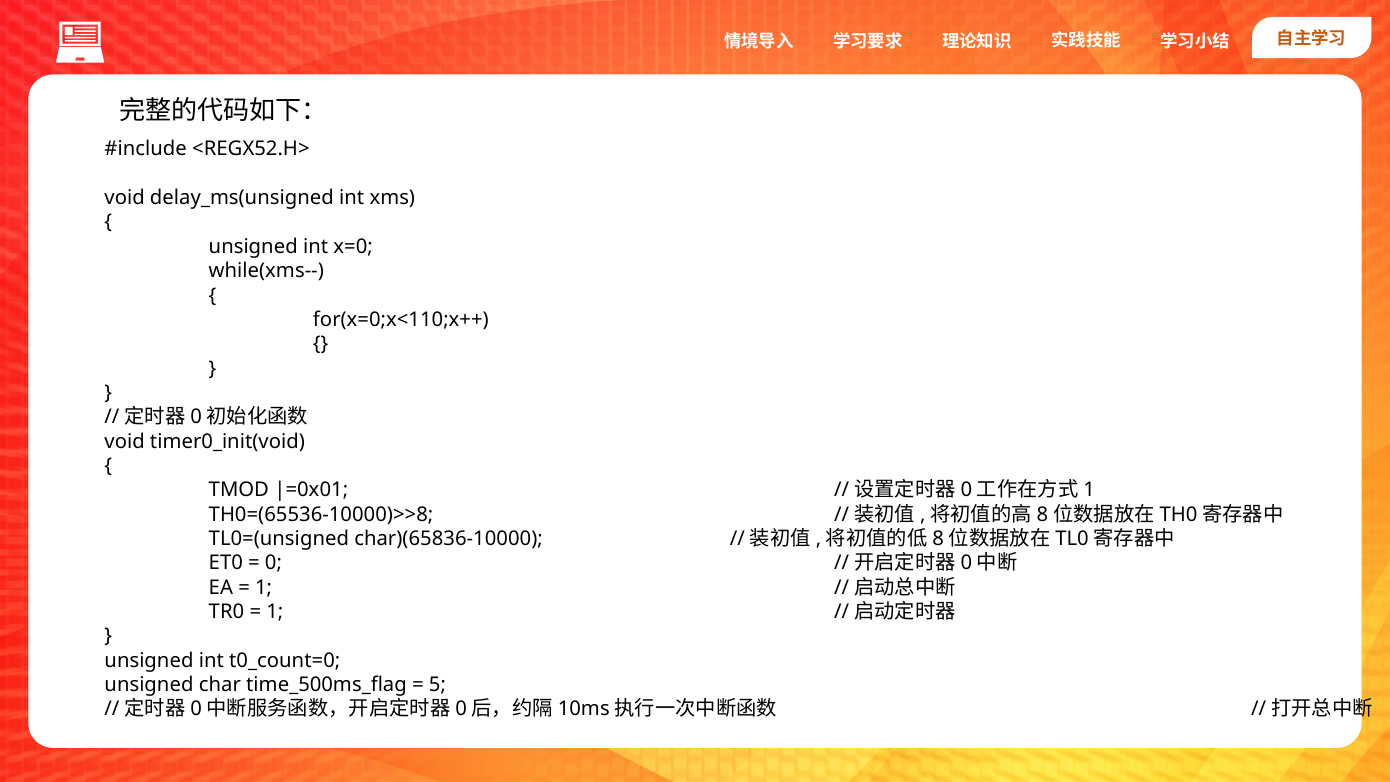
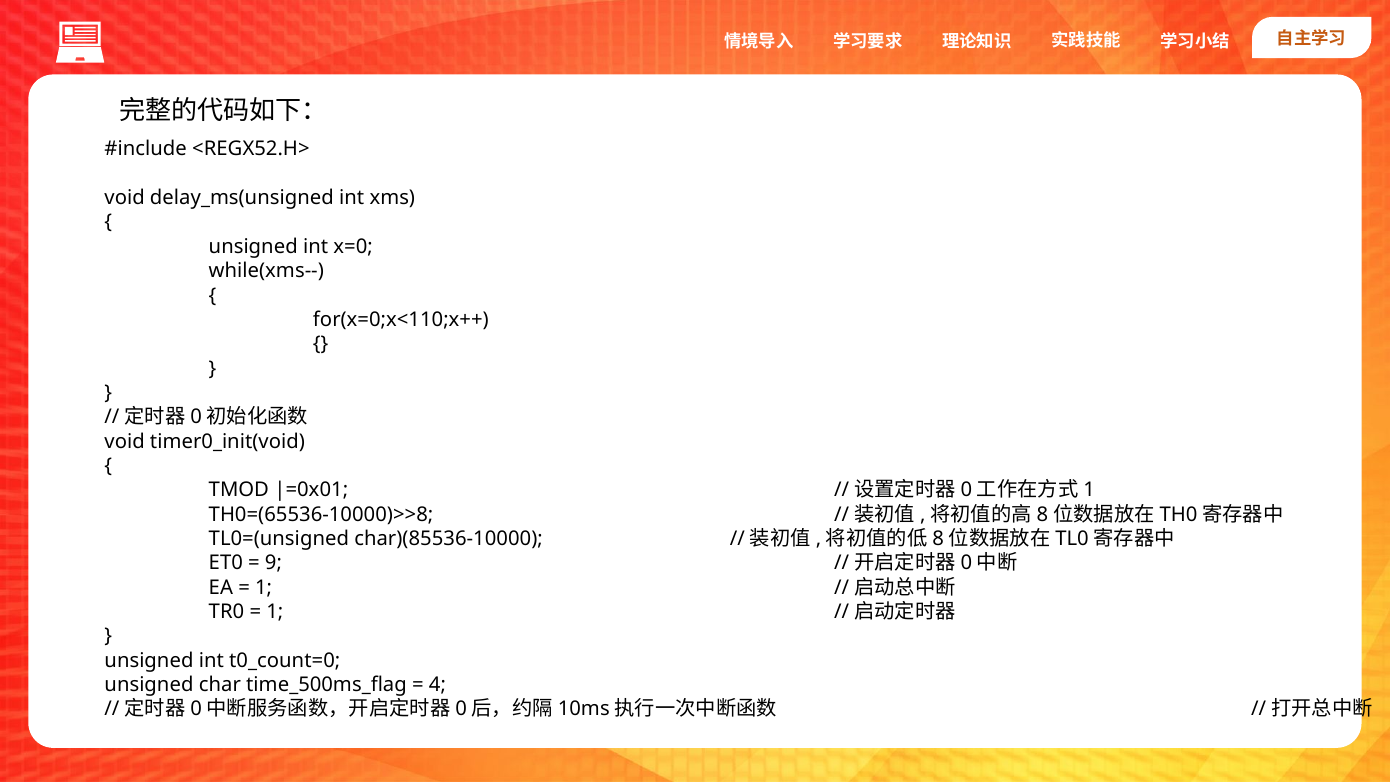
char)(65836-10000: char)(65836-10000 -> char)(85536-10000 (449, 539)
0: 0 -> 9 (274, 563)
5: 5 -> 4 (438, 685)
